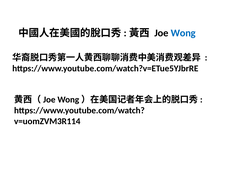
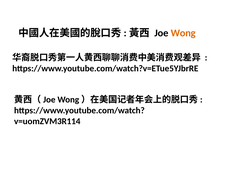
Wong colour: blue -> orange (183, 33)
